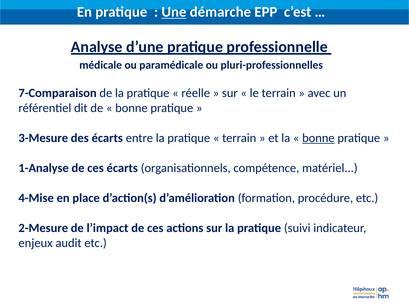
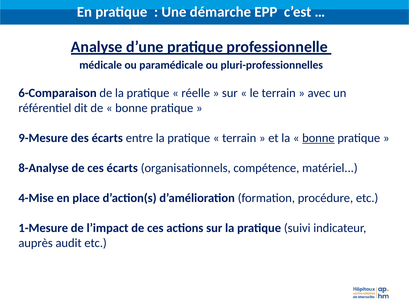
Une underline: present -> none (174, 12)
7-Comparaison: 7-Comparaison -> 6-Comparaison (58, 93)
3-Mesure: 3-Mesure -> 9-Mesure (43, 138)
1-Analyse: 1-Analyse -> 8-Analyse (44, 168)
2-Mesure: 2-Mesure -> 1-Mesure (43, 228)
enjeux: enjeux -> auprès (36, 243)
